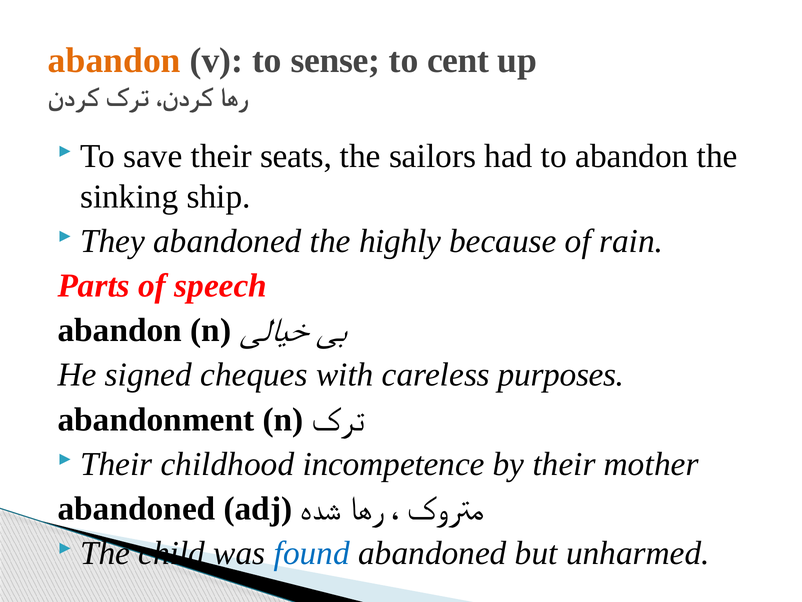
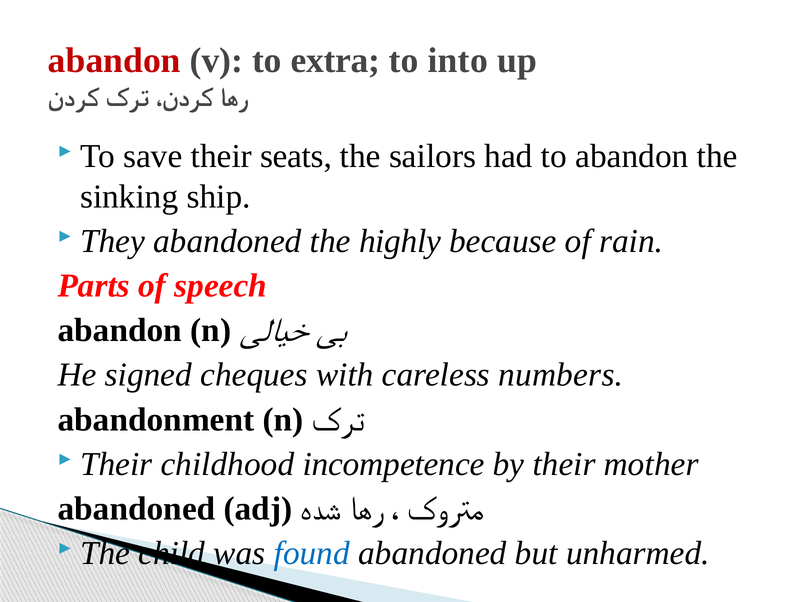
abandon colour: orange -> red (114, 61)
sense: sense -> extra (335, 61)
cent: cent -> into (458, 61)
purposes: purposes -> numbers (561, 375)
